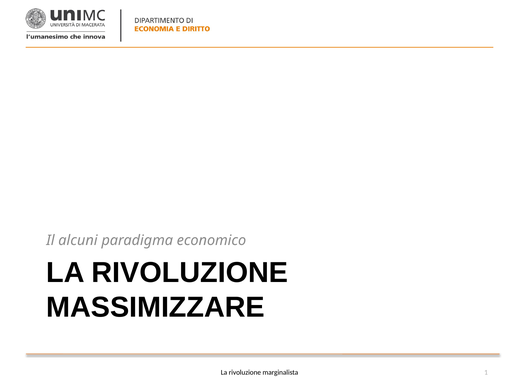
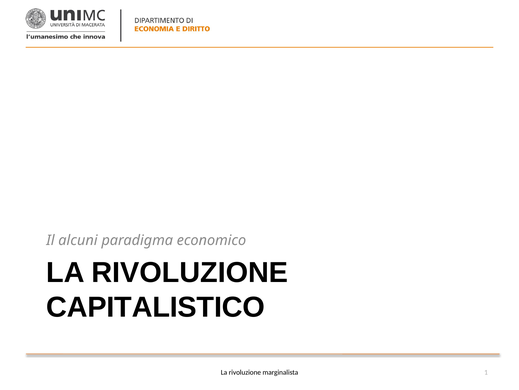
MASSIMIZZARE: MASSIMIZZARE -> CAPITALISTICO (156, 307)
